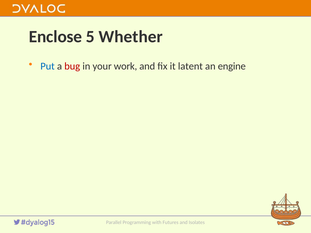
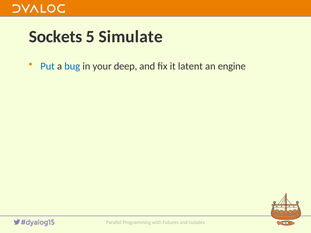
Enclose: Enclose -> Sockets (56, 37)
Whether: Whether -> Simulate (131, 37)
bug colour: red -> blue (72, 66)
work: work -> deep (126, 66)
